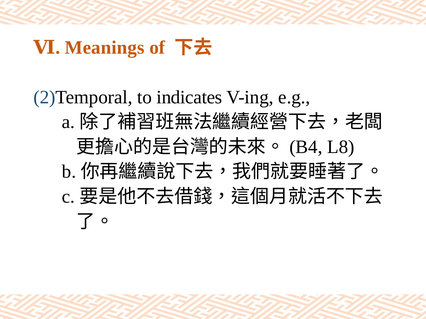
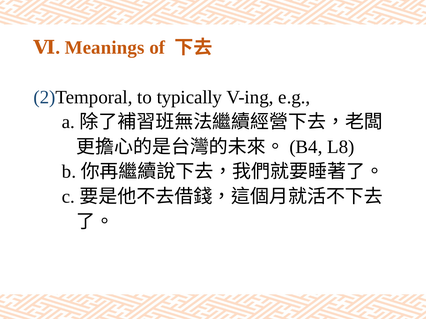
indicates: indicates -> typically (189, 97)
